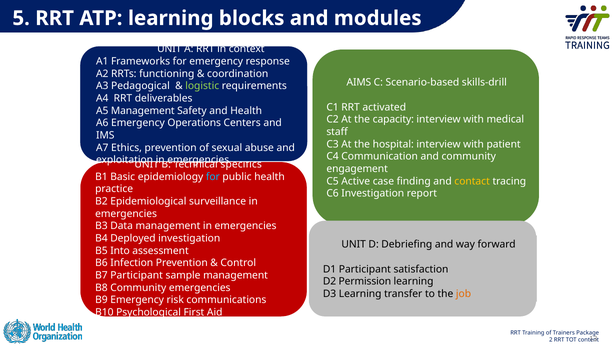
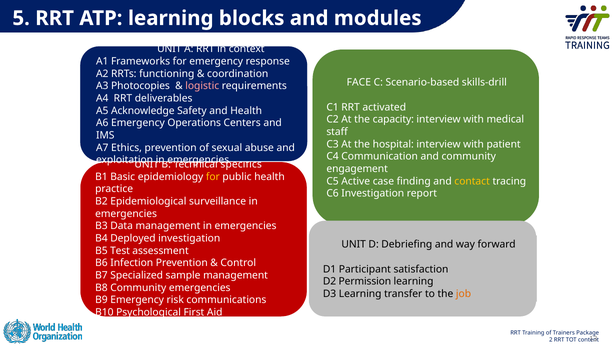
AIMS: AIMS -> FACE (359, 82)
Pedagogical: Pedagogical -> Photocopies (140, 86)
logistic colour: light green -> pink (202, 86)
A5 Management: Management -> Acknowledge (143, 110)
for colour: light blue -> yellow (213, 176)
Into: Into -> Test (120, 250)
B7 Participant: Participant -> Specialized (137, 275)
